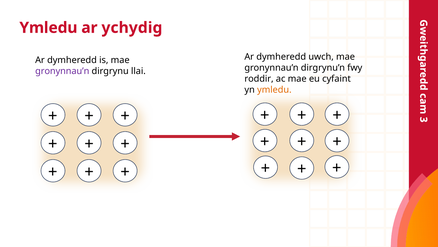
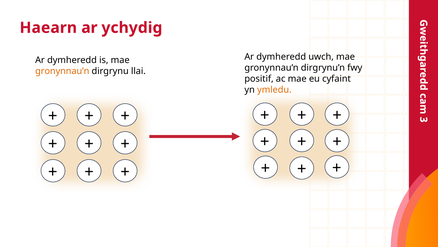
Ymledu: Ymledu -> Haearn (48, 28)
gronynnau’n colour: purple -> orange (62, 71)
roddir: roddir -> positif (259, 78)
